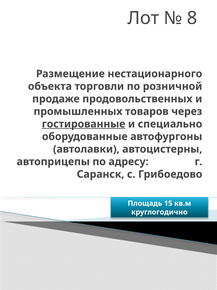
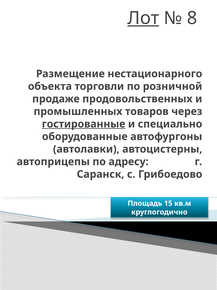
Лот underline: none -> present (143, 18)
